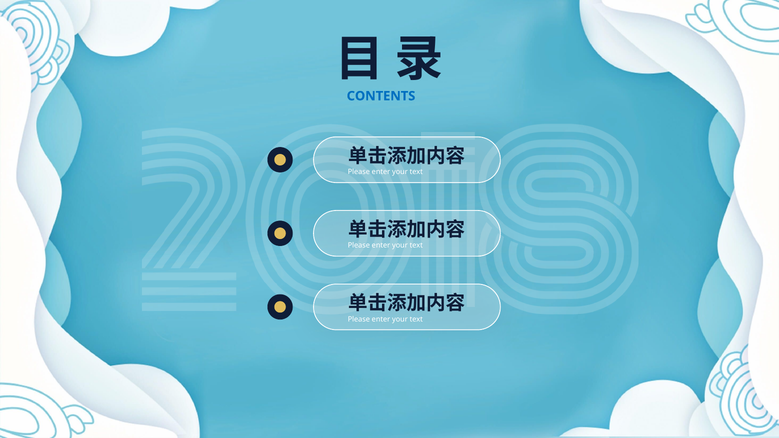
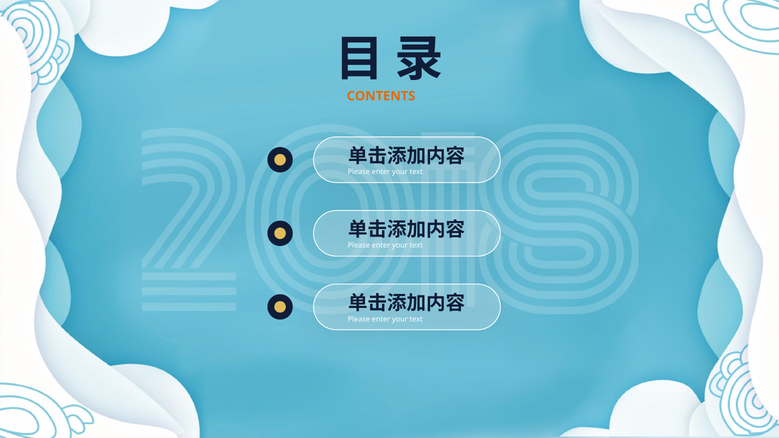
CONTENTS colour: blue -> orange (381, 96)
